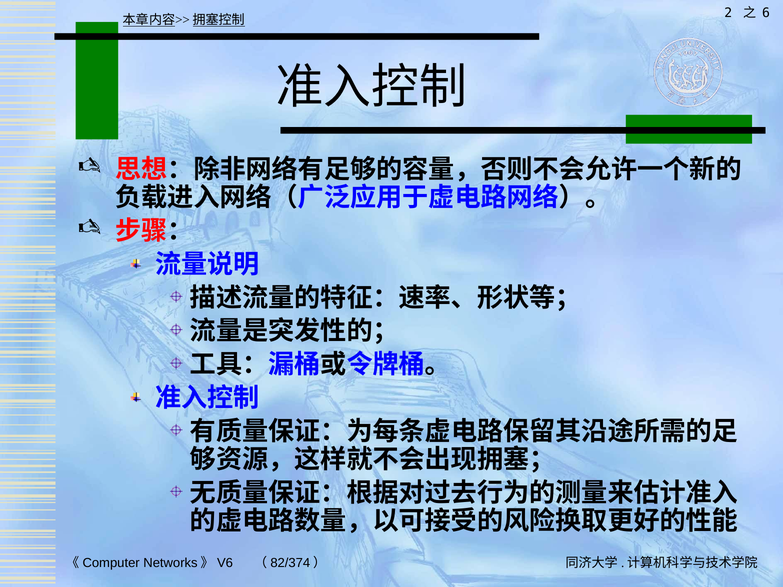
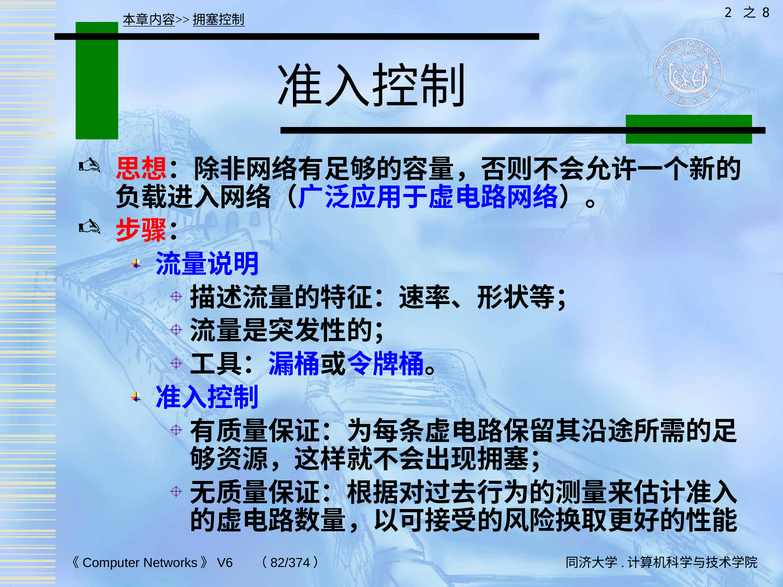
6: 6 -> 8 (766, 13)
